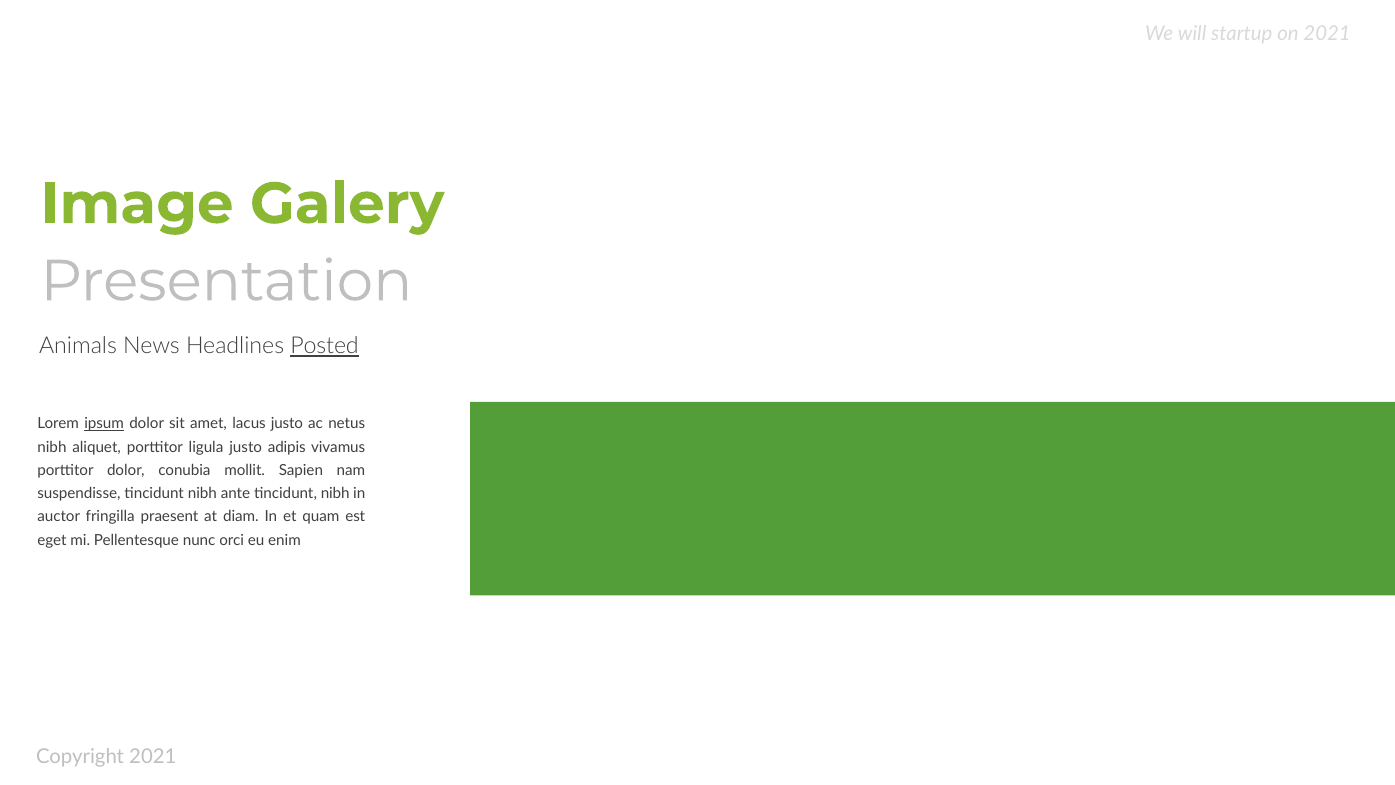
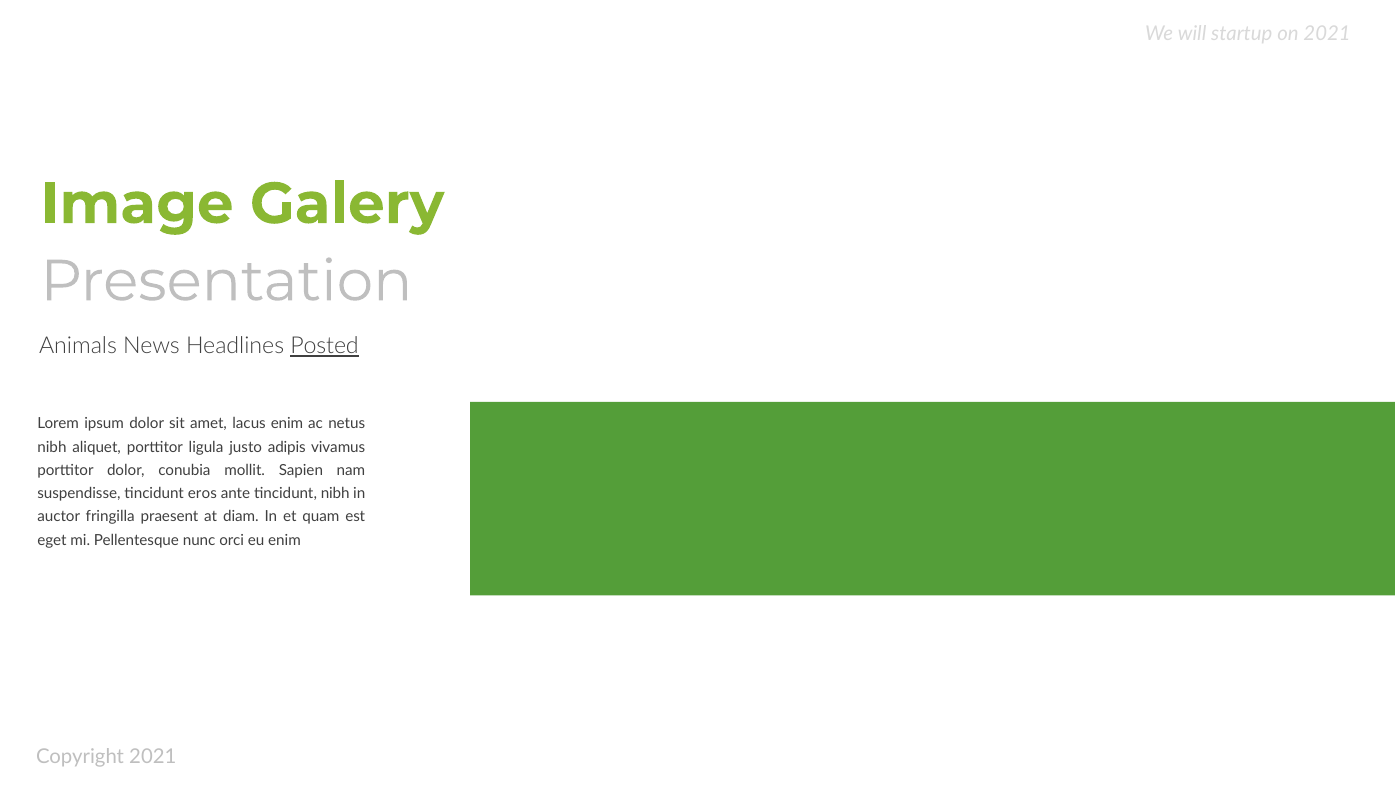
ipsum underline: present -> none (104, 424)
lacus justo: justo -> enim (287, 424)
suspendisse tincidunt nibh: nibh -> eros (202, 493)
